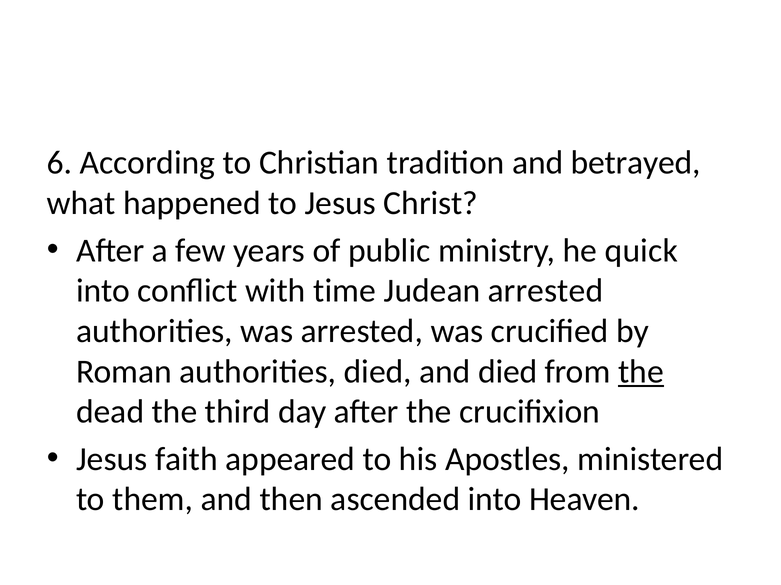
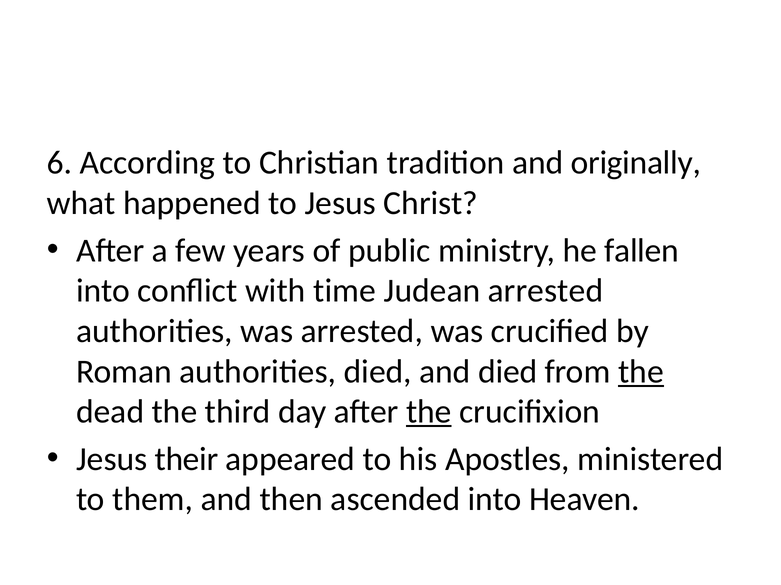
betrayed: betrayed -> originally (636, 163)
quick: quick -> fallen (642, 251)
the underline: none -> present (429, 412)
faith: faith -> their (187, 460)
